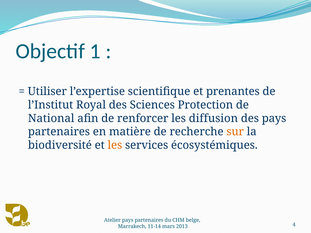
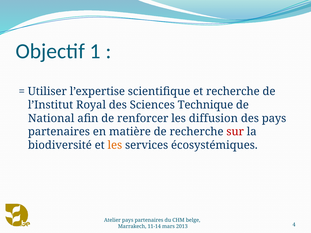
et prenantes: prenantes -> recherche (233, 91)
Protection: Protection -> Technique (205, 105)
sur colour: orange -> red (235, 132)
